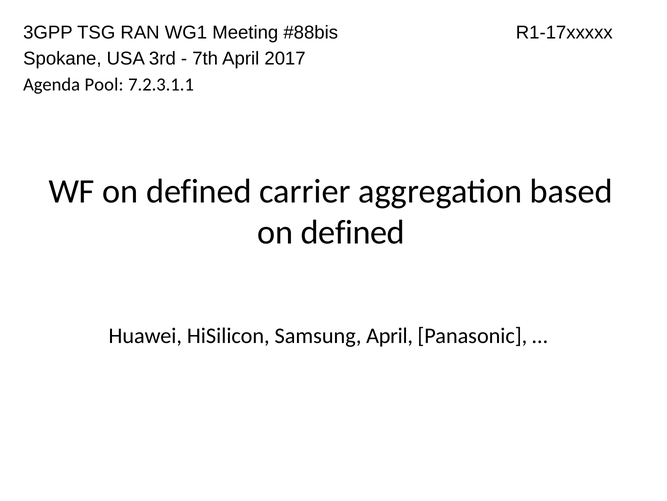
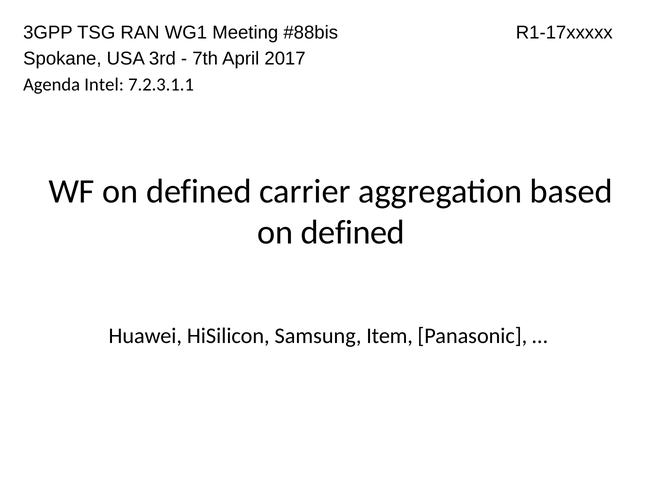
Pool: Pool -> Intel (104, 84)
Samsung April: April -> Item (390, 335)
